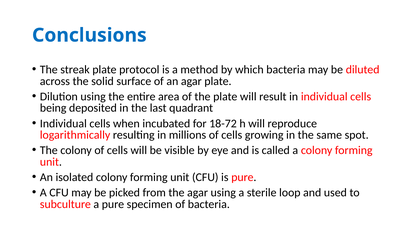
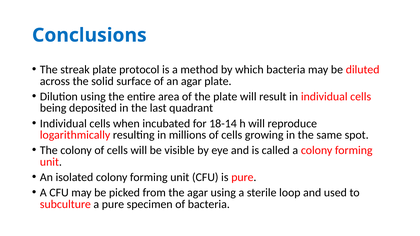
18-72: 18-72 -> 18-14 (223, 124)
